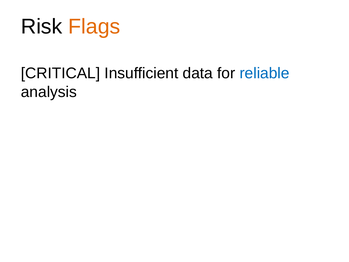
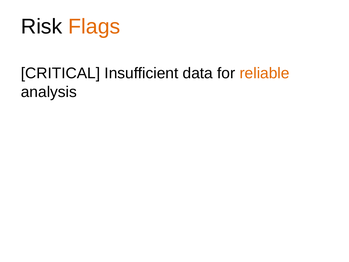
reliable colour: blue -> orange (265, 73)
